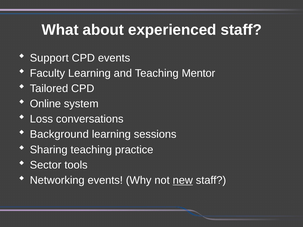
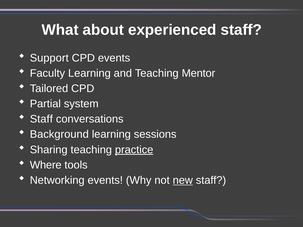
Online: Online -> Partial (45, 104)
Loss: Loss -> Staff (41, 119)
practice underline: none -> present (134, 150)
Sector: Sector -> Where (46, 165)
